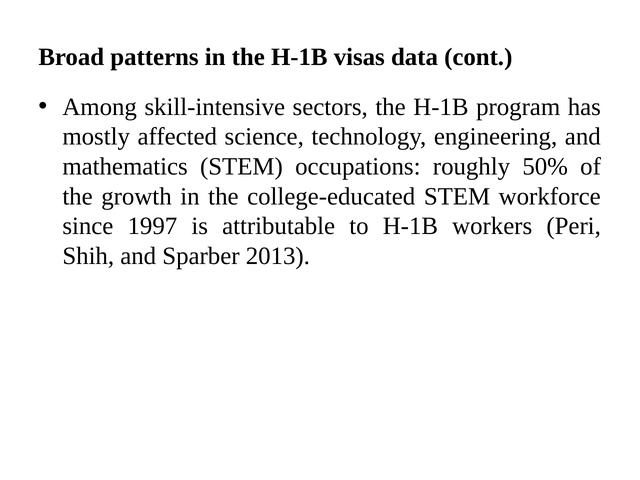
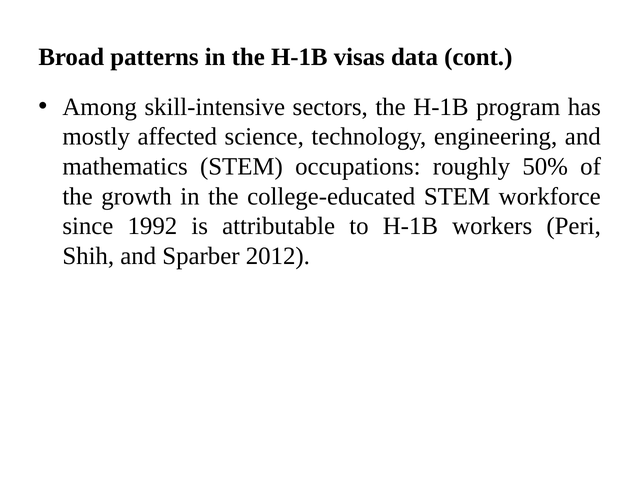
1997: 1997 -> 1992 (152, 226)
2013: 2013 -> 2012 (278, 256)
